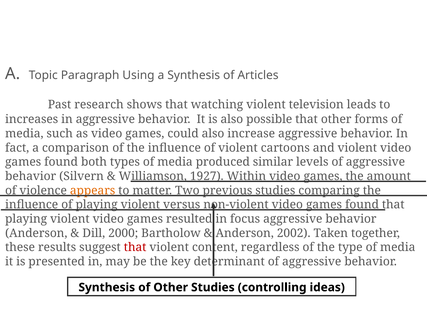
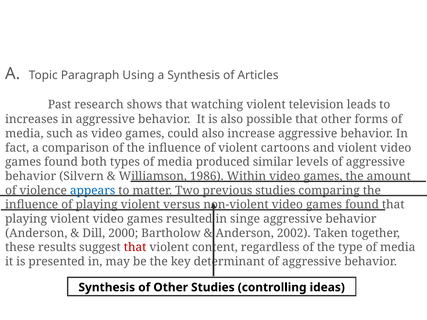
1927: 1927 -> 1986 (207, 176)
appears colour: orange -> blue (93, 191)
focus: focus -> singe (245, 219)
